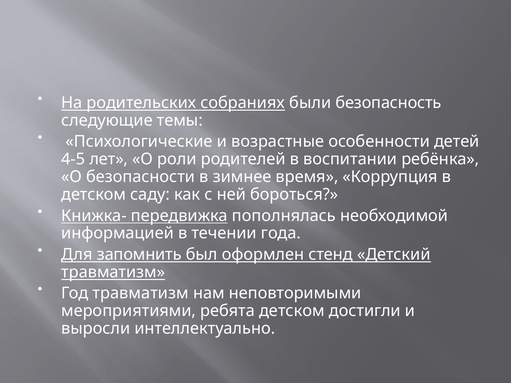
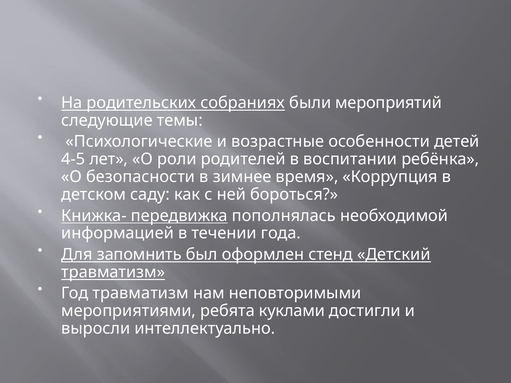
безопасность: безопасность -> мероприятий (389, 103)
ребята детском: детском -> куклами (292, 311)
